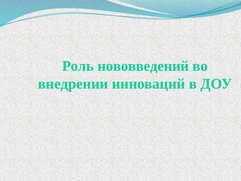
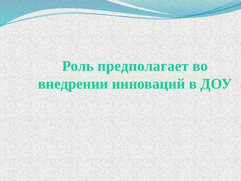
нововведений: нововведений -> предполагает (143, 66)
